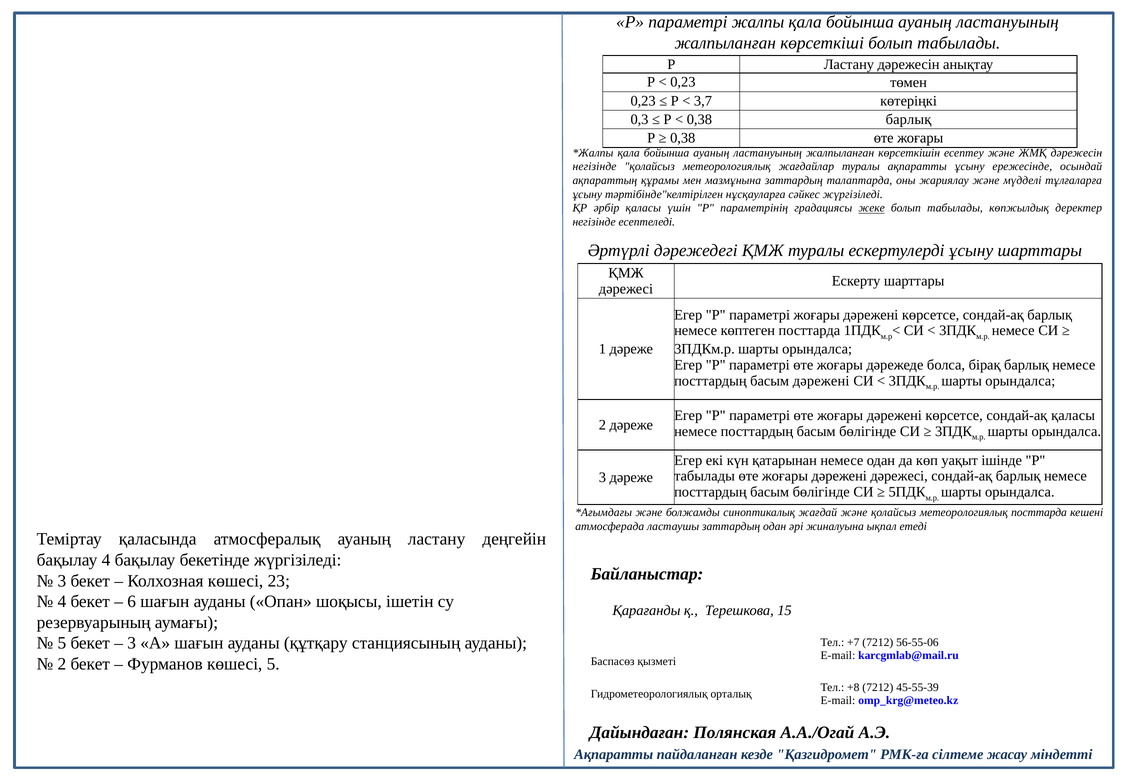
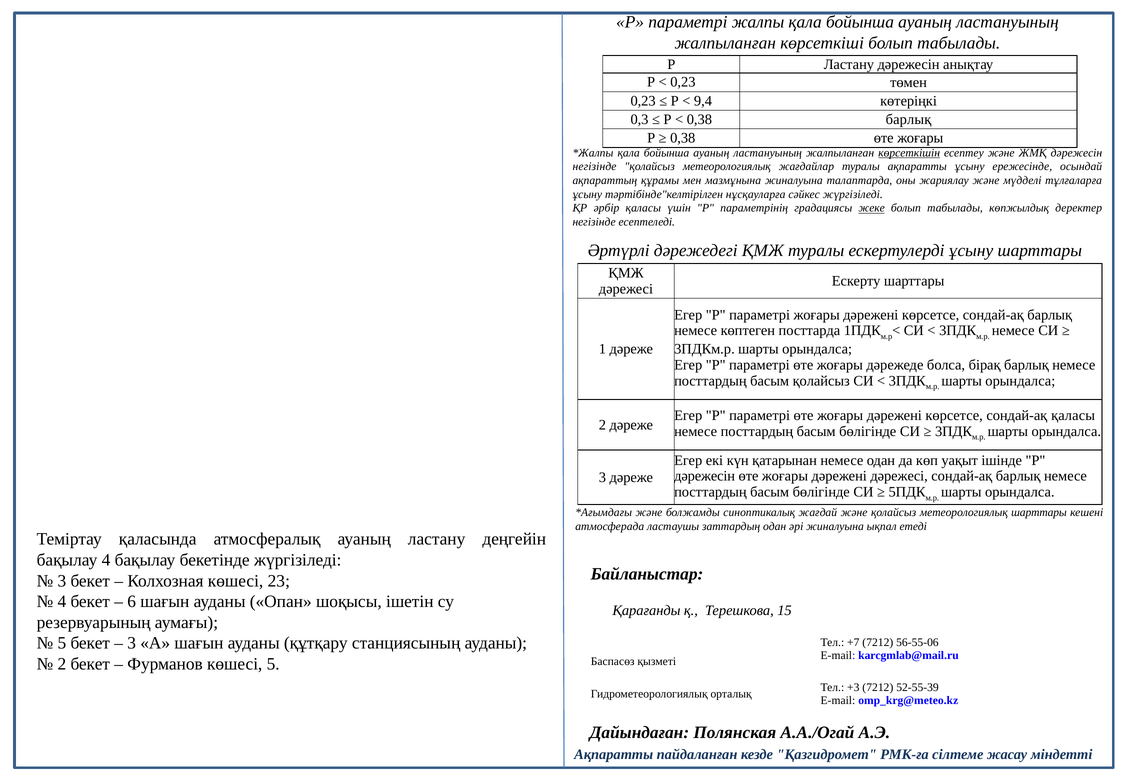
3,7: 3,7 -> 9,4 (703, 101)
көрсеткішін underline: none -> present (909, 153)
мазмұнына заттардың: заттардың -> жиналуына (794, 180)
басым дәрежені: дәрежені -> қолайсыз (821, 381)
табылады: табылады -> дәрежесін (705, 476)
метеорологиялық посттарда: посттарда -> шарттары (1039, 513)
+8: +8 -> +3 (853, 687)
45-55-39: 45-55-39 -> 52-55-39 (917, 687)
